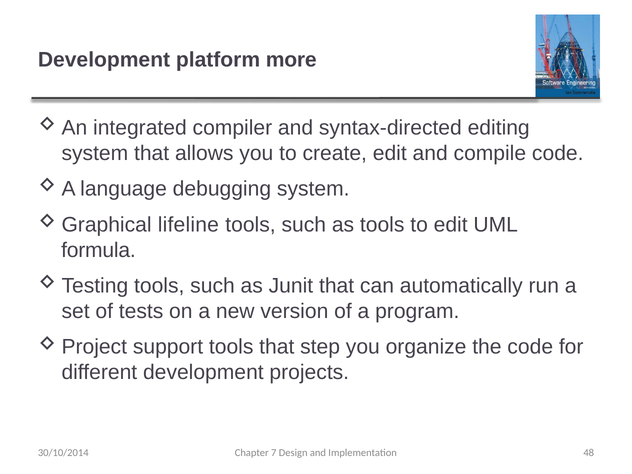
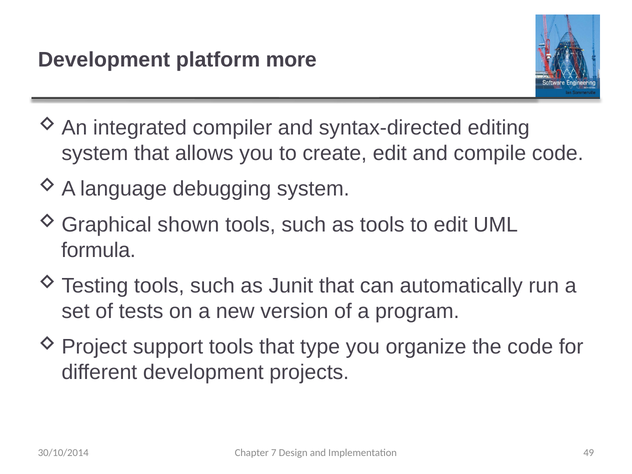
lifeline: lifeline -> shown (188, 225)
step: step -> type (320, 347)
48: 48 -> 49 (589, 453)
